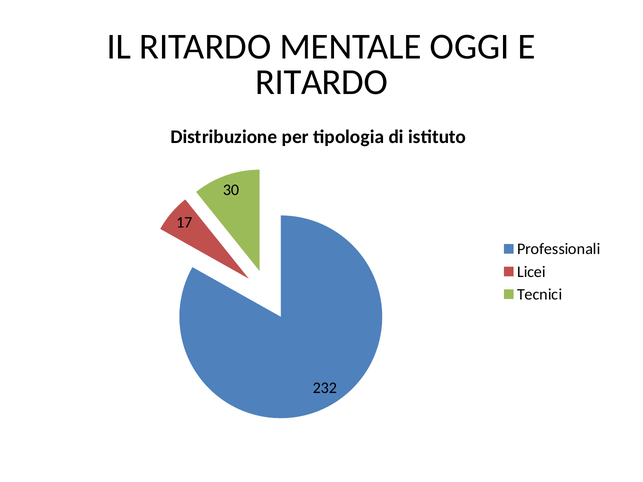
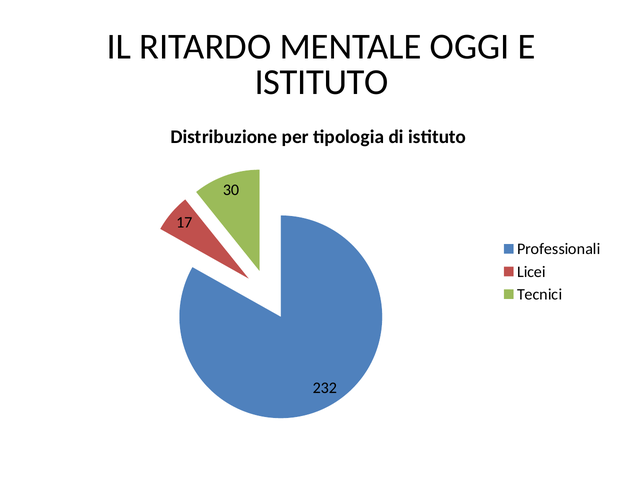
RITARDO: RITARDO -> ISTITUTO (322, 82)
